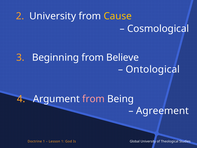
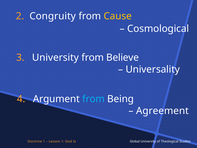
2 University: University -> Congruity (53, 16)
3 Beginning: Beginning -> University (55, 57)
Ontological: Ontological -> Universality (153, 69)
from colour: pink -> light blue (94, 99)
